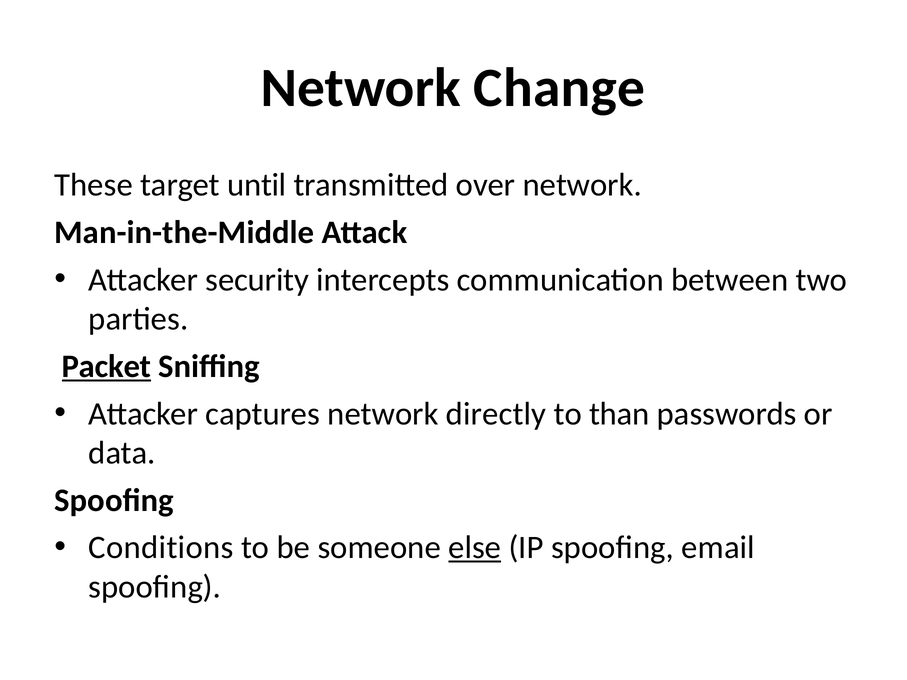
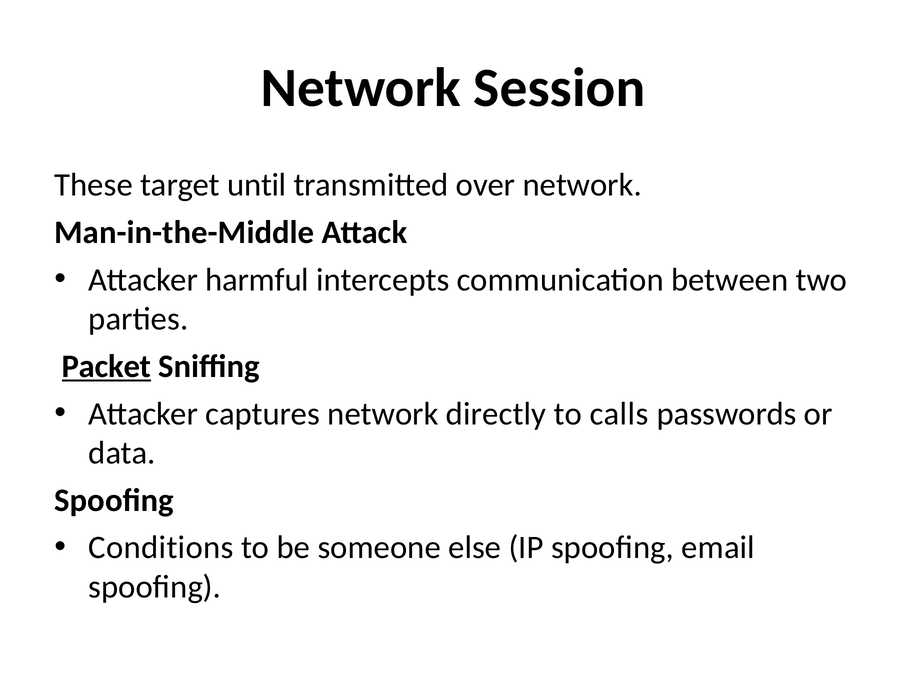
Change: Change -> Session (559, 88)
security: security -> harmful (257, 280)
than: than -> calls (619, 414)
else underline: present -> none (475, 548)
